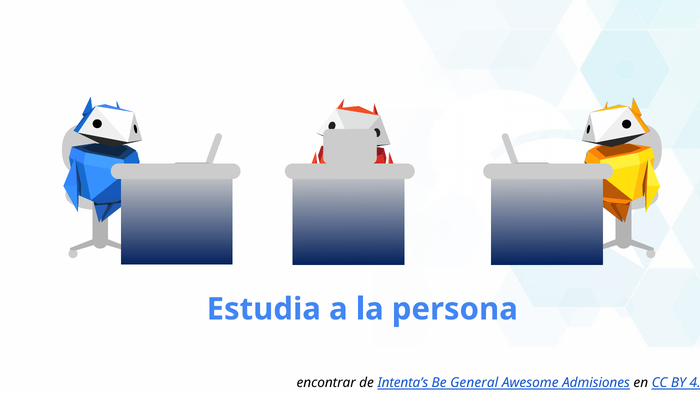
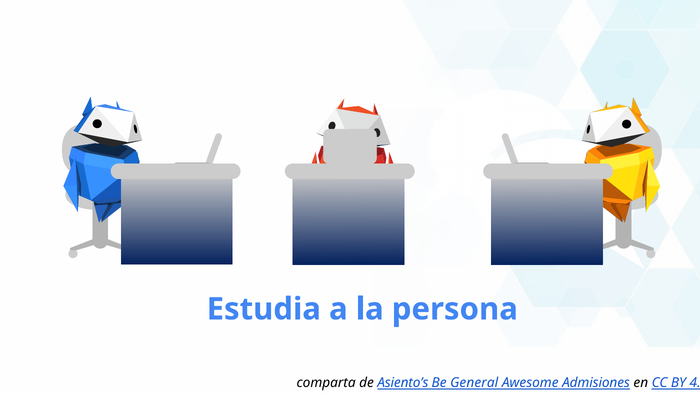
encontrar: encontrar -> comparta (326, 382)
Intenta’s: Intenta’s -> Asiento’s (403, 382)
